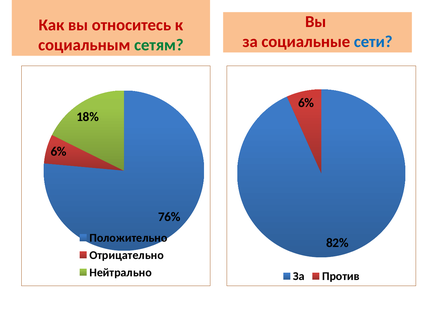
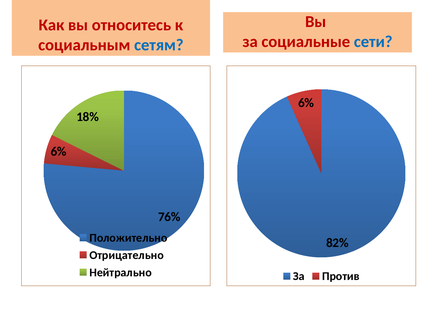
сетям colour: green -> blue (159, 45)
